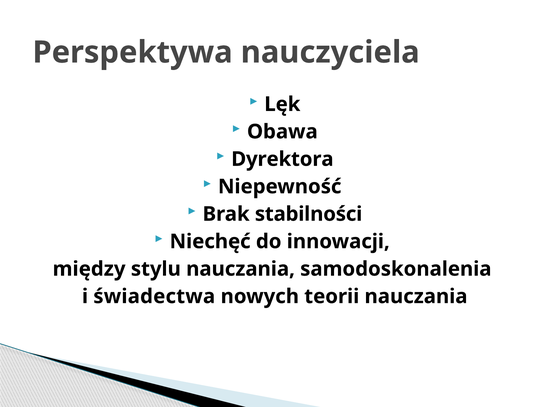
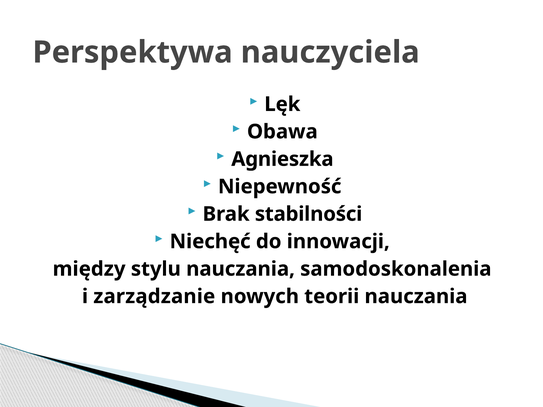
Dyrektora: Dyrektora -> Agnieszka (282, 159)
świadectwa: świadectwa -> zarządzanie (154, 297)
